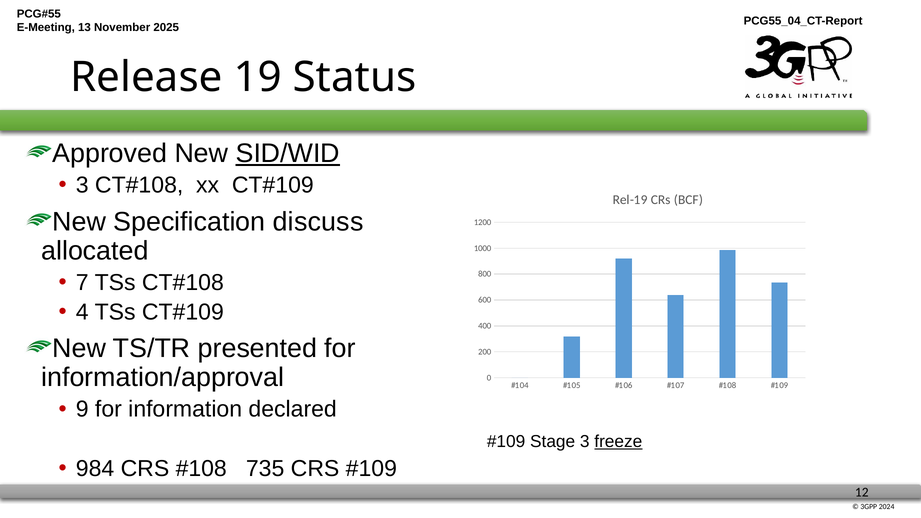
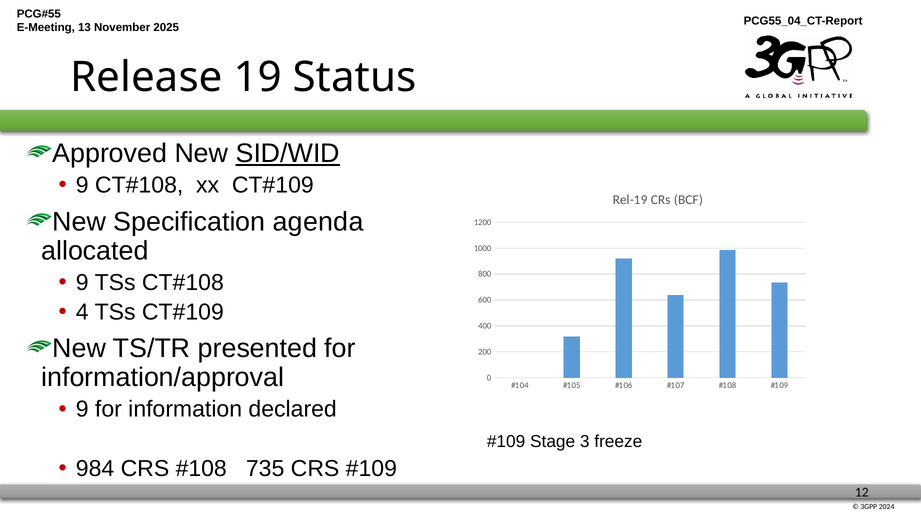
3: 3 -> 9 (82, 185)
discuss: discuss -> agenda (318, 222)
7: 7 -> 9 (82, 282)
freeze underline: present -> none (618, 442)
